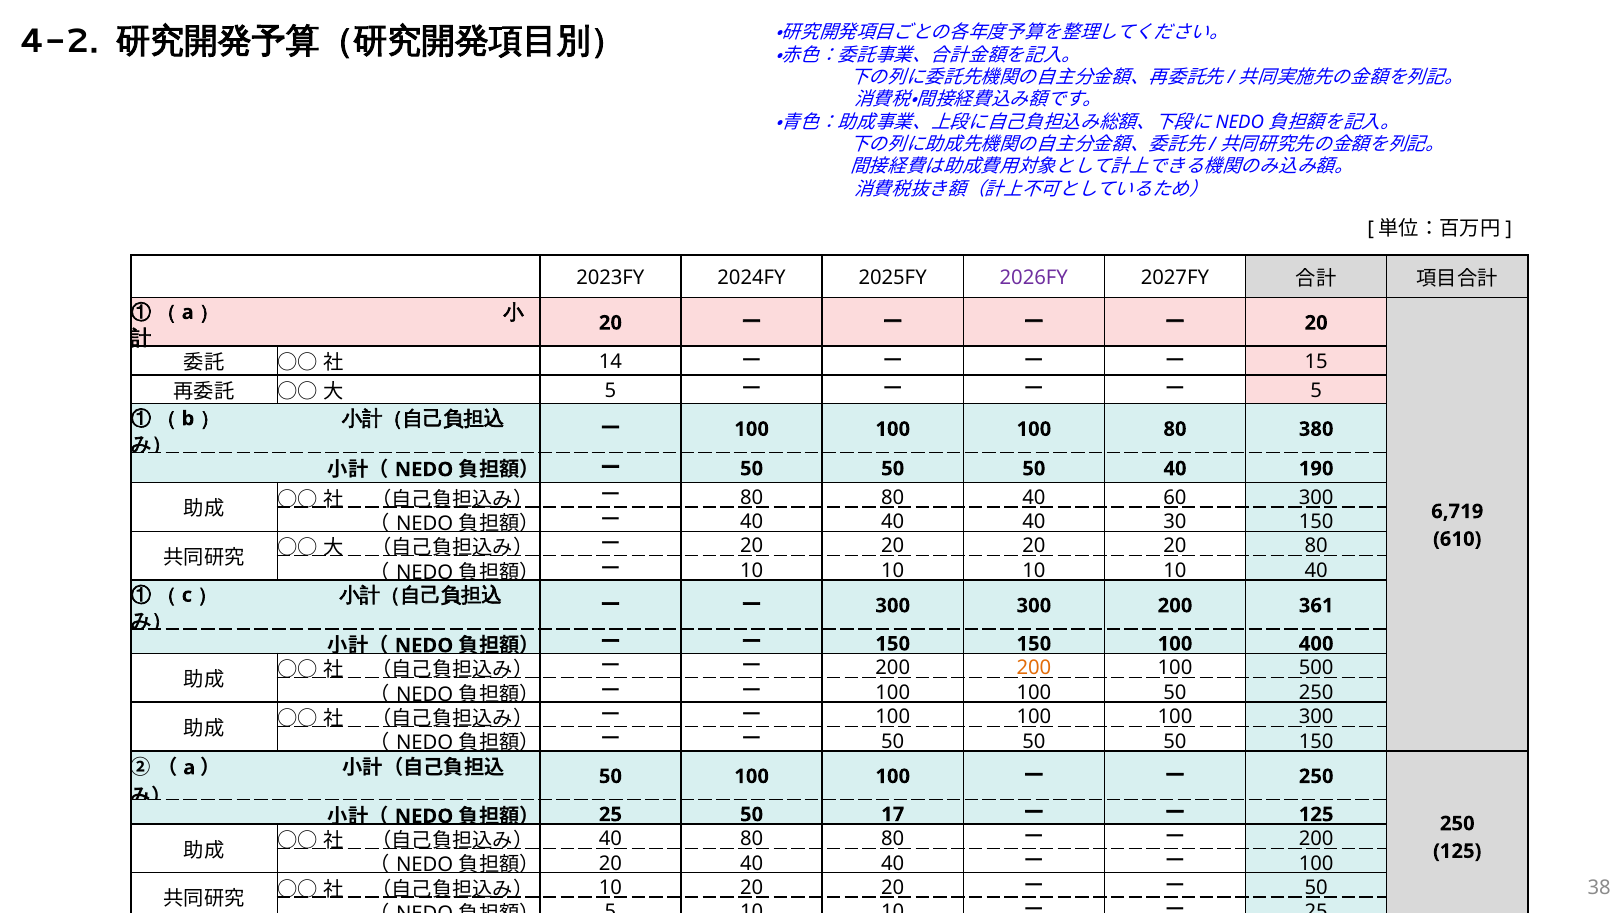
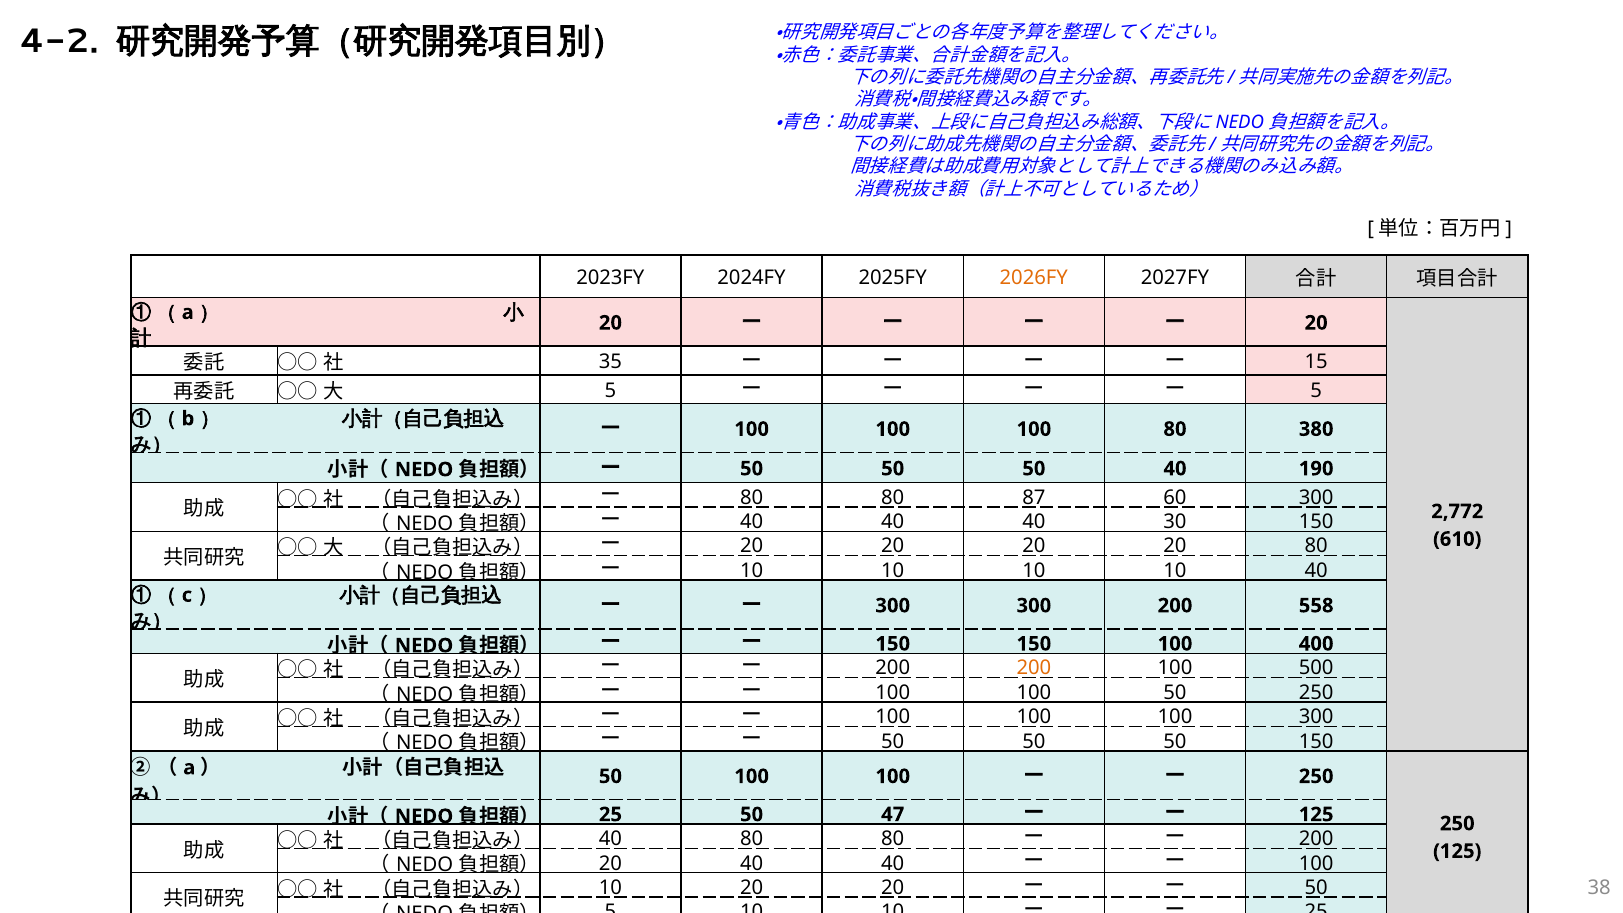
2026FY colour: purple -> orange (1034, 277)
14: 14 -> 35 (610, 362)
80 40: 40 -> 87 (1034, 497)
6,719: 6,719 -> 2,772 (1457, 511)
361: 361 -> 558 (1316, 606)
17: 17 -> 47 (893, 814)
